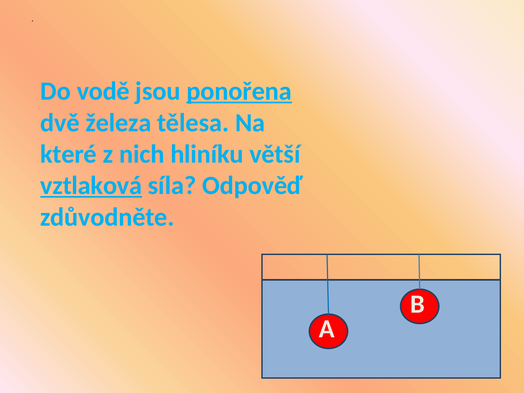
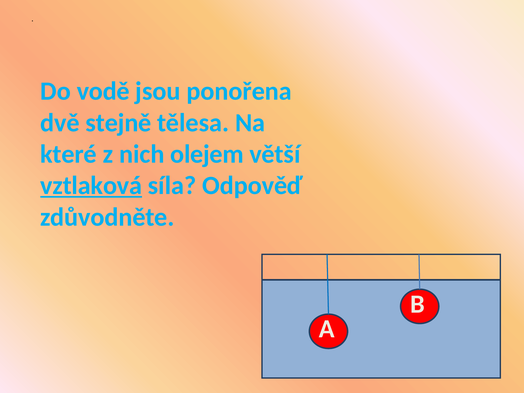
ponořena underline: present -> none (239, 91)
železa: železa -> stejně (118, 123)
hliníku: hliníku -> olejem (207, 154)
